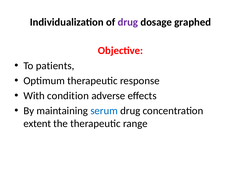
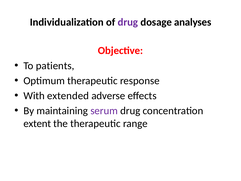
graphed: graphed -> analyses (193, 22)
condition: condition -> extended (68, 96)
serum colour: blue -> purple (104, 111)
